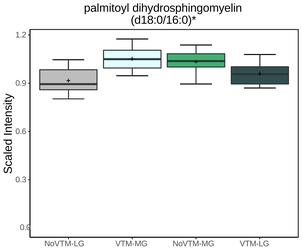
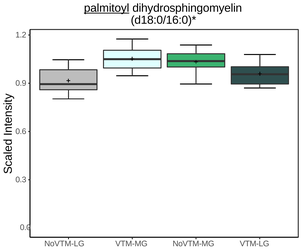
palmitoyl underline: none -> present (107, 8)
